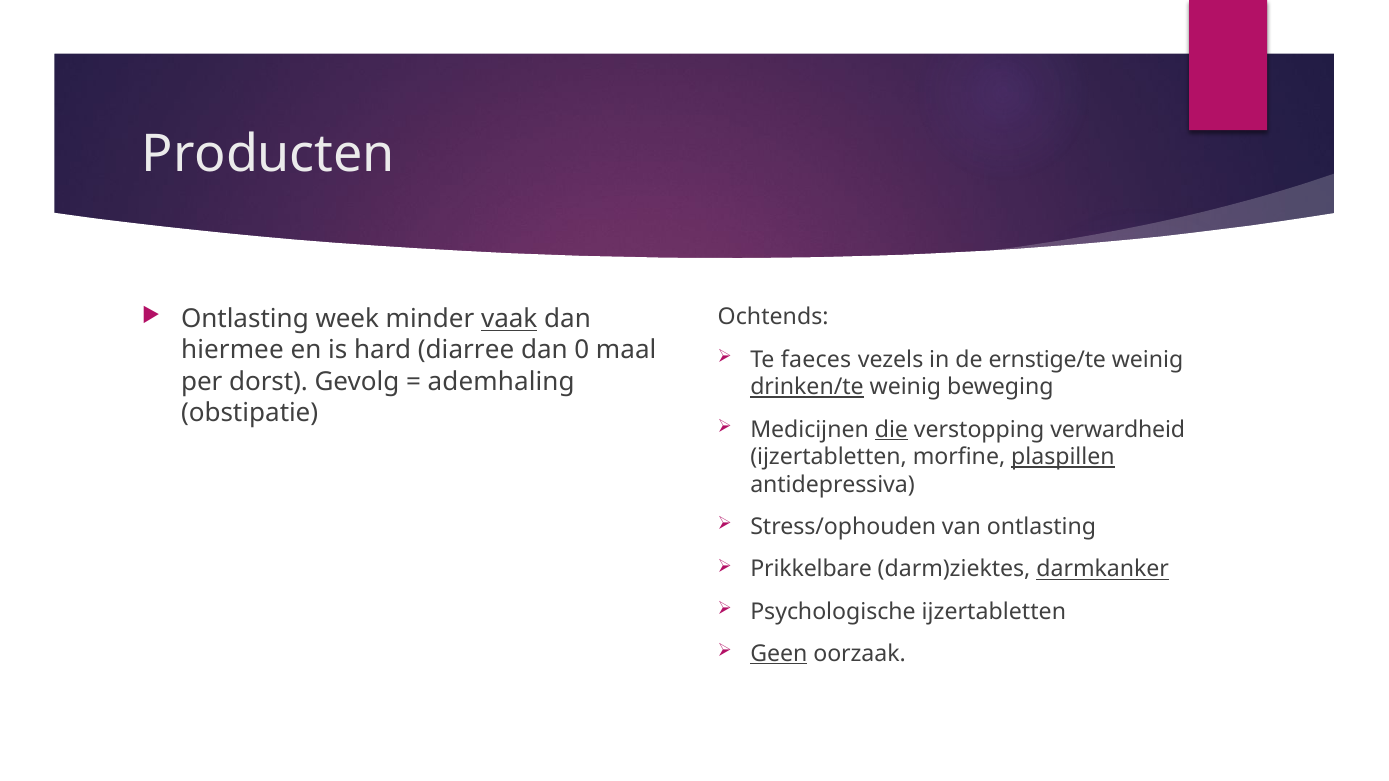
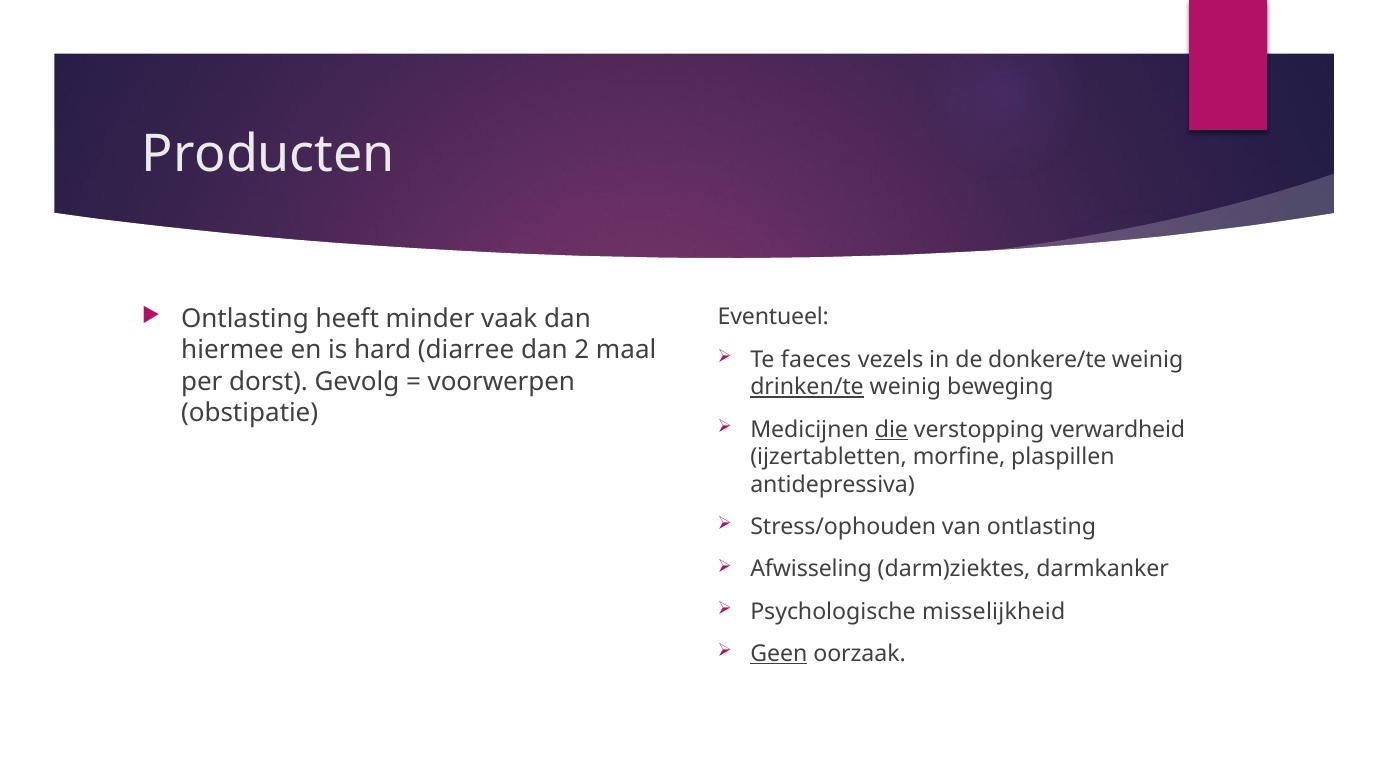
week: week -> heeft (347, 319)
vaak underline: present -> none (509, 319)
Ochtends: Ochtends -> Eventueel (773, 317)
0: 0 -> 2 (582, 351)
ernstige/te: ernstige/te -> donkere/te (1047, 360)
ademhaling: ademhaling -> voorwerpen (501, 382)
plaspillen underline: present -> none (1063, 457)
Prikkelbare: Prikkelbare -> Afwisseling (811, 570)
darmkanker underline: present -> none (1103, 570)
Psychologische ijzertabletten: ijzertabletten -> misselijkheid (994, 612)
